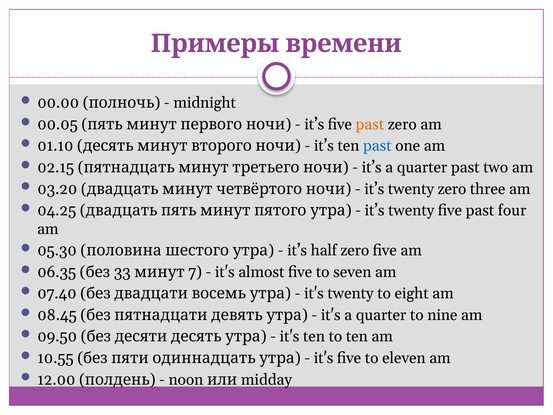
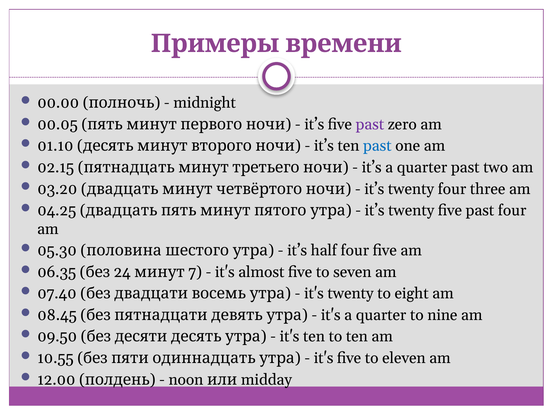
past colour: orange -> purple (370, 124)
twenty zero: zero -> four (452, 189)
half zero: zero -> four (355, 250)
33: 33 -> 24 (122, 272)
